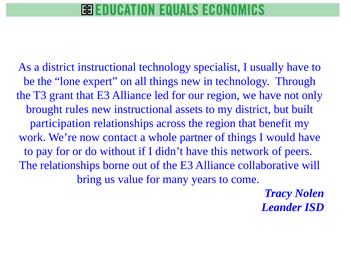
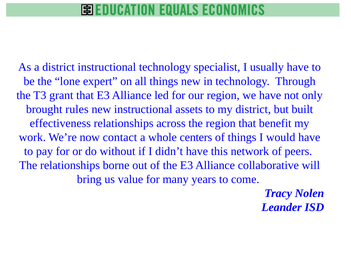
participation: participation -> effectiveness (60, 123)
partner: partner -> centers (196, 137)
